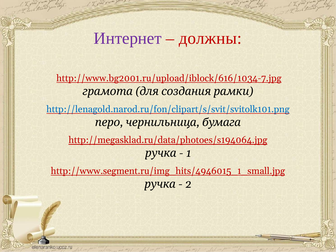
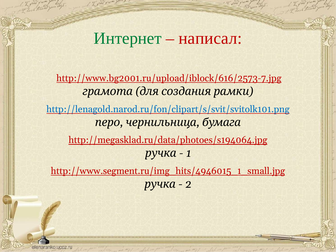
Интернет colour: purple -> green (128, 38)
должны: должны -> написал (210, 38)
http://www.bg2001.ru/upload/iblock/616/1034-7.jpg: http://www.bg2001.ru/upload/iblock/616/1034-7.jpg -> http://www.bg2001.ru/upload/iblock/616/2573-7.jpg (169, 78)
